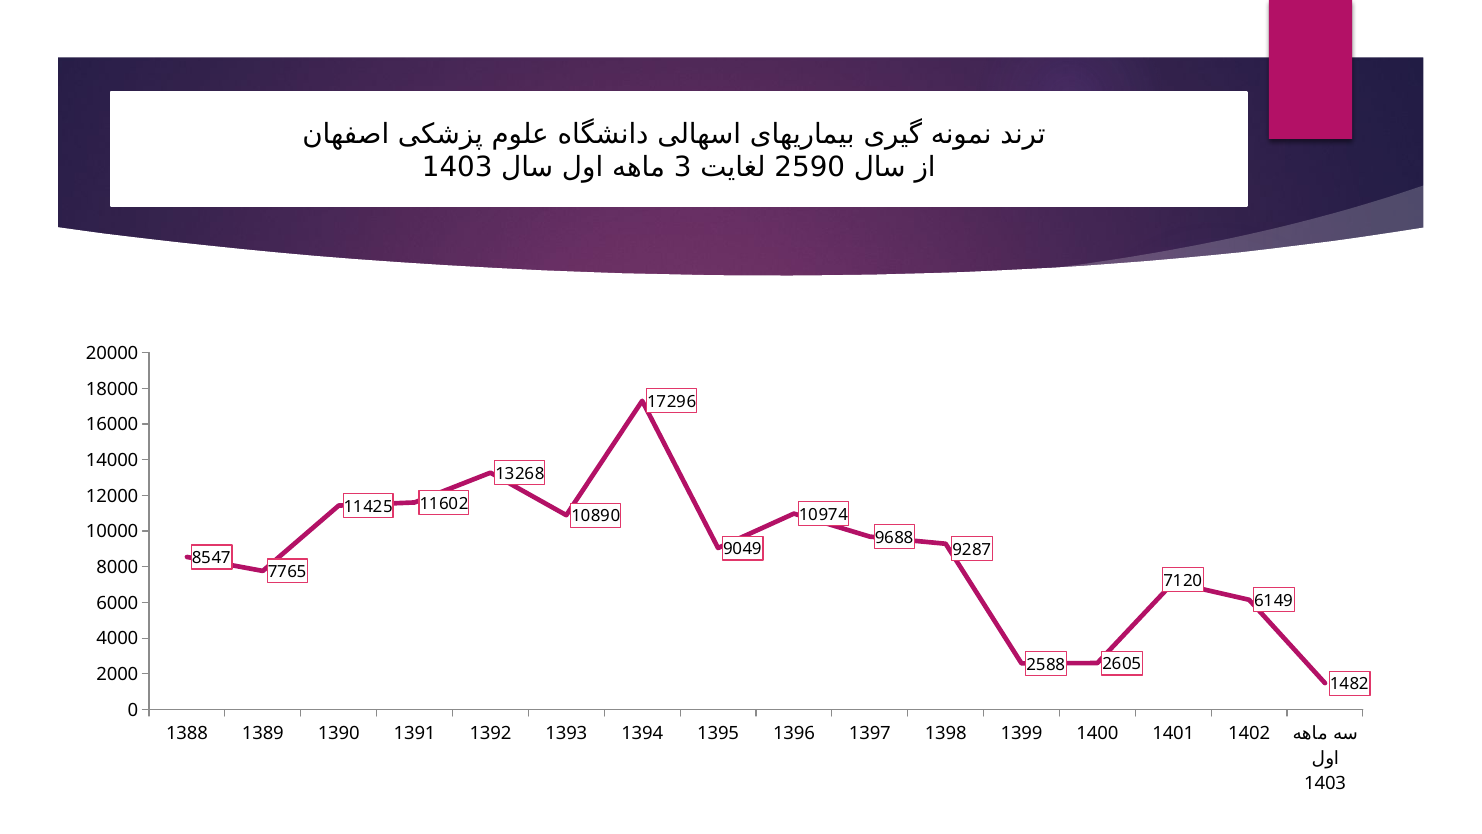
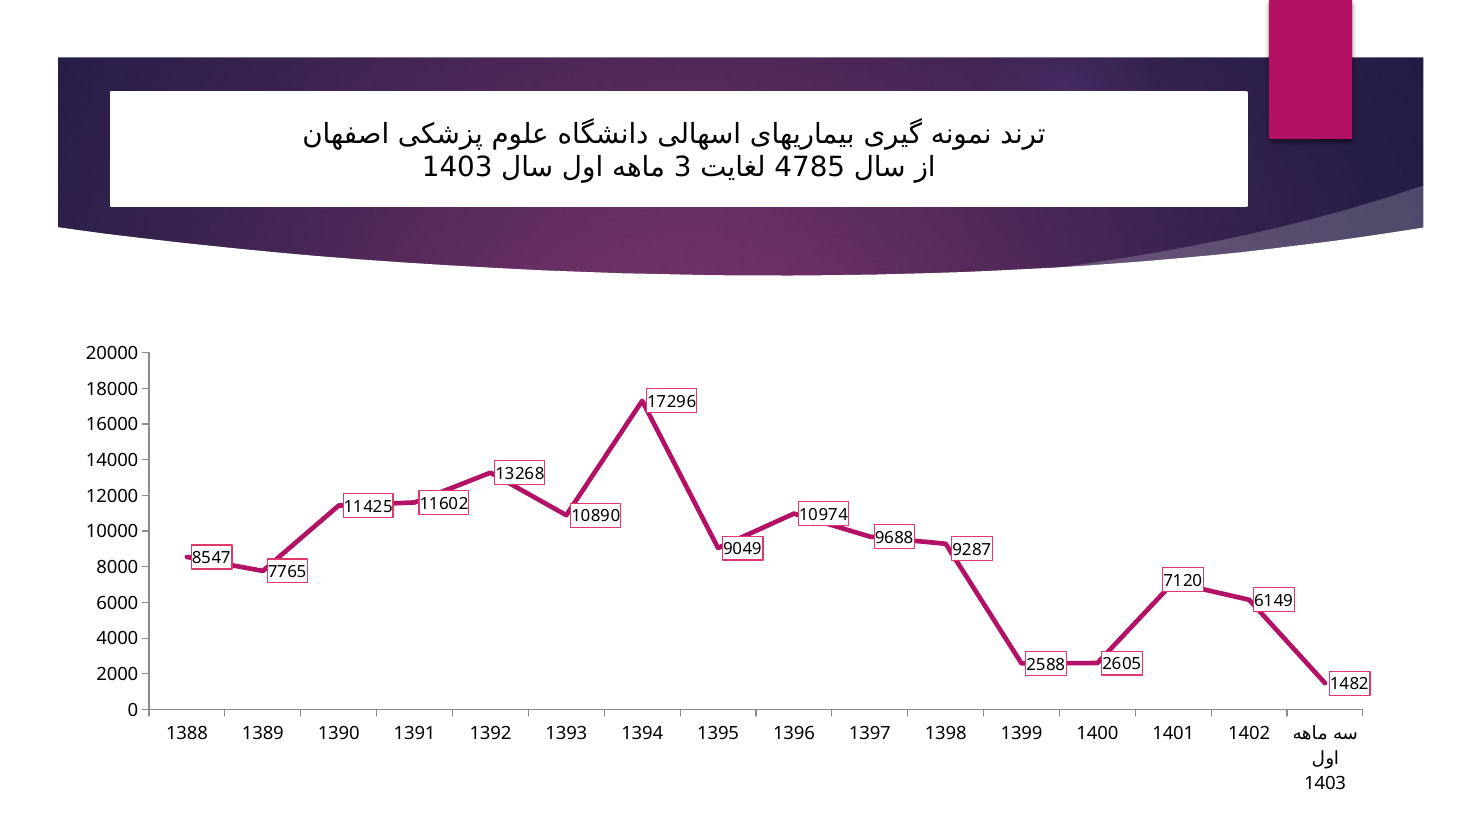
2590: 2590 -> 4785 (810, 168)
